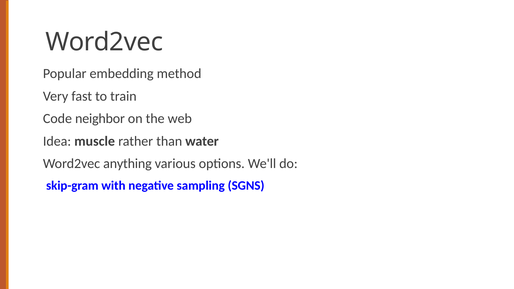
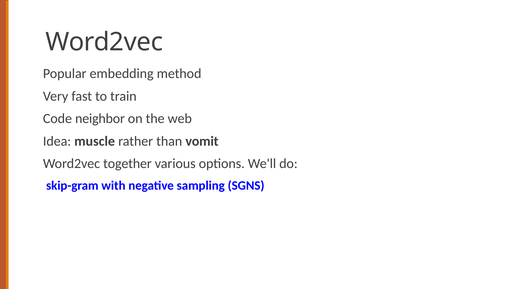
water: water -> vomit (202, 141)
anything: anything -> together (127, 164)
